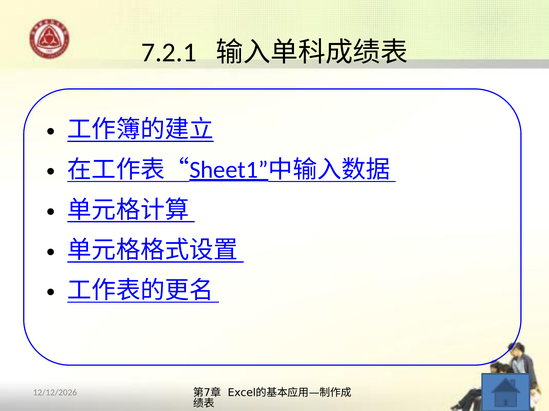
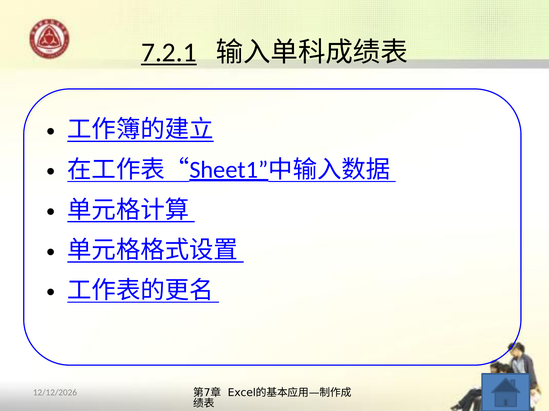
7.2.1 underline: none -> present (169, 53)
